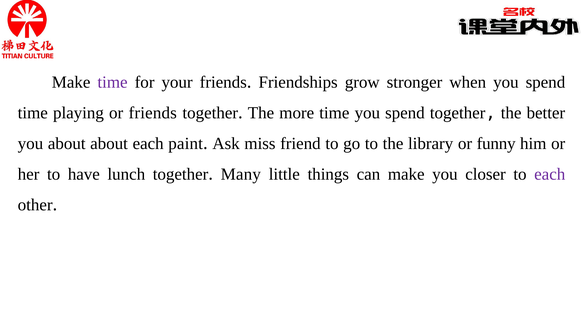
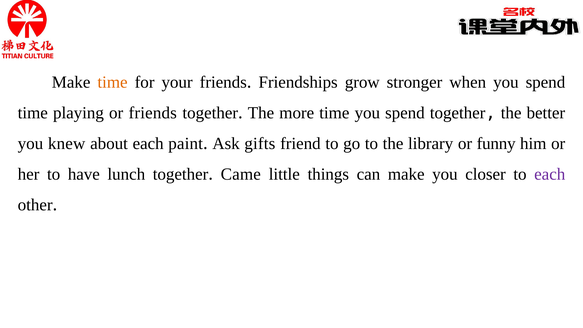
time colour: purple -> orange (113, 82)
you about: about -> knew (67, 144)
miss: miss -> gifts (260, 144)
Many: Many -> Came (241, 174)
